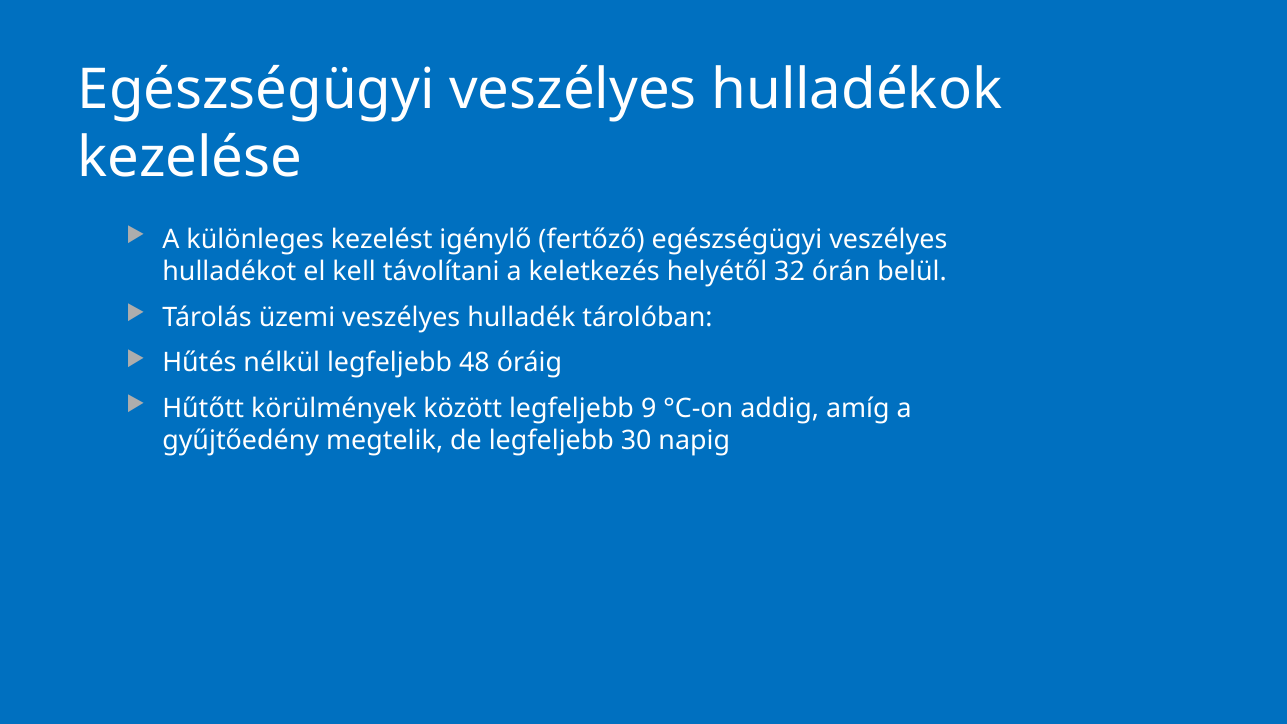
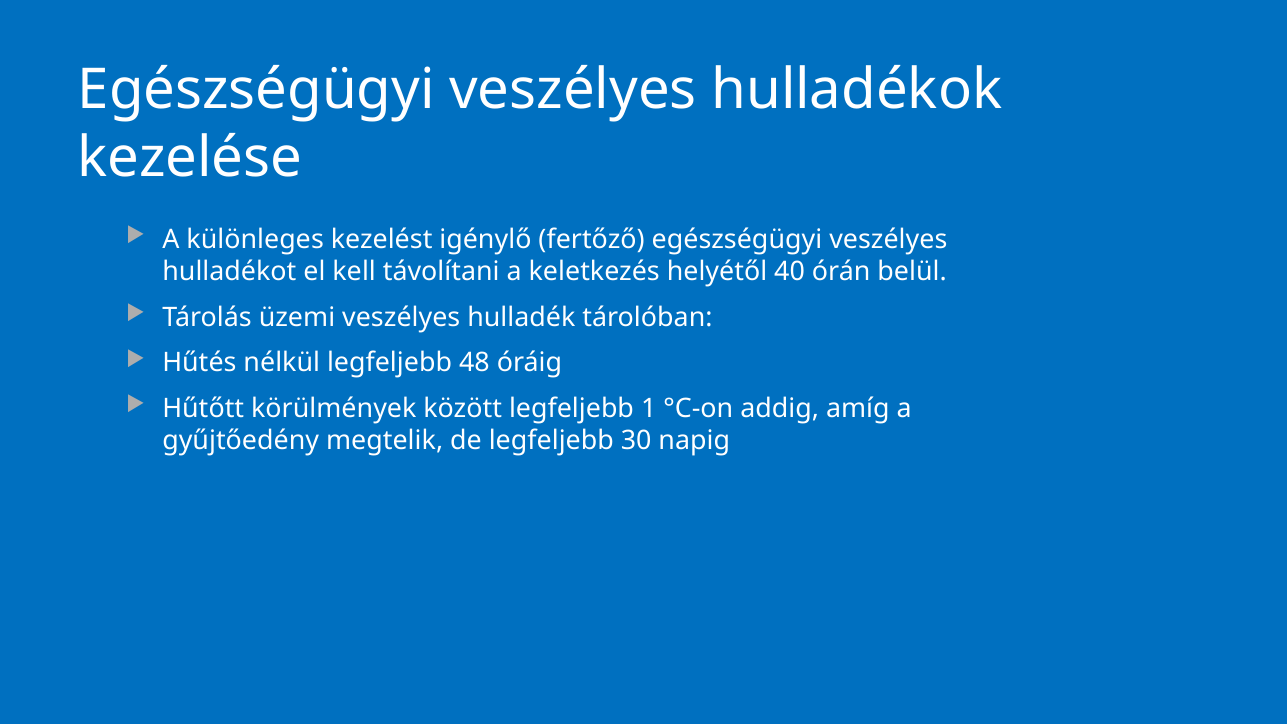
32: 32 -> 40 (790, 272)
9: 9 -> 1 (649, 409)
